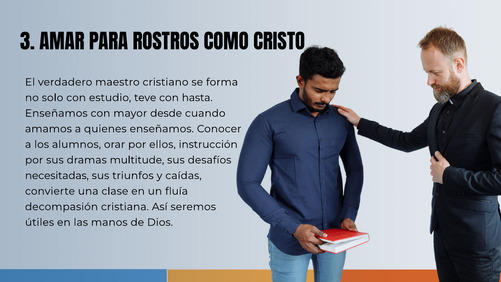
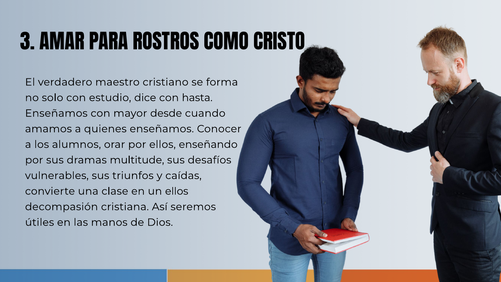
teve: teve -> dice (145, 98)
instrucción: instrucción -> enseñando (208, 144)
necesitadas: necesitadas -> vulnerables (57, 175)
un fluía: fluía -> ellos (177, 191)
